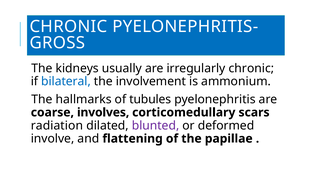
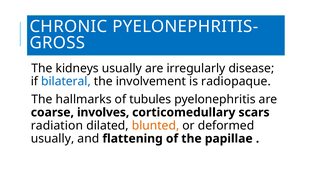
irregularly chronic: chronic -> disease (251, 68)
ammonium: ammonium -> radiopaque (236, 81)
blunted colour: purple -> orange (156, 125)
involve: involve -> usually (53, 138)
